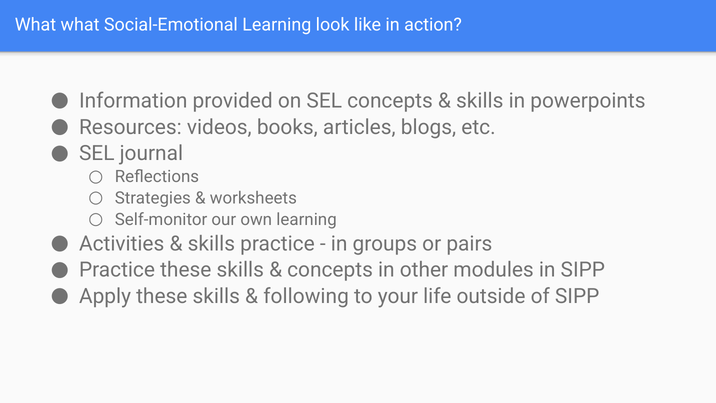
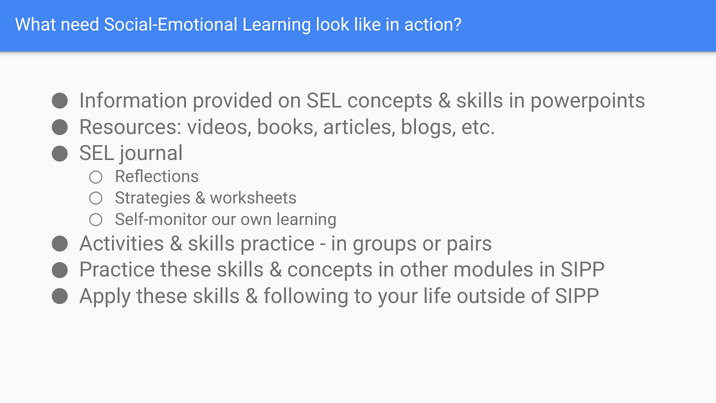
What what: what -> need (80, 25)
